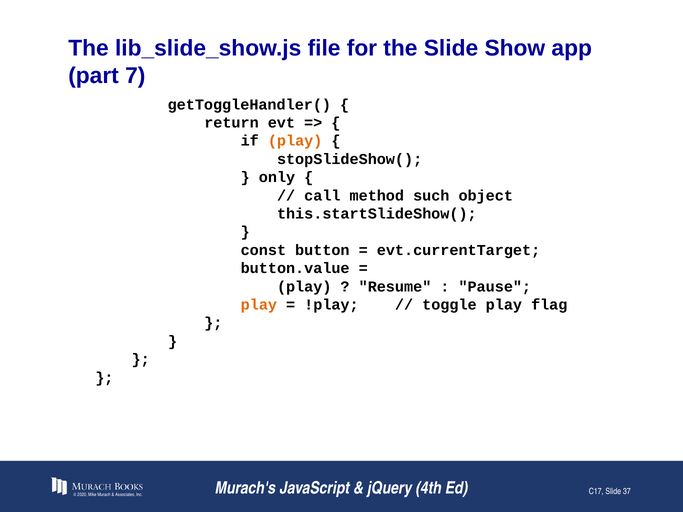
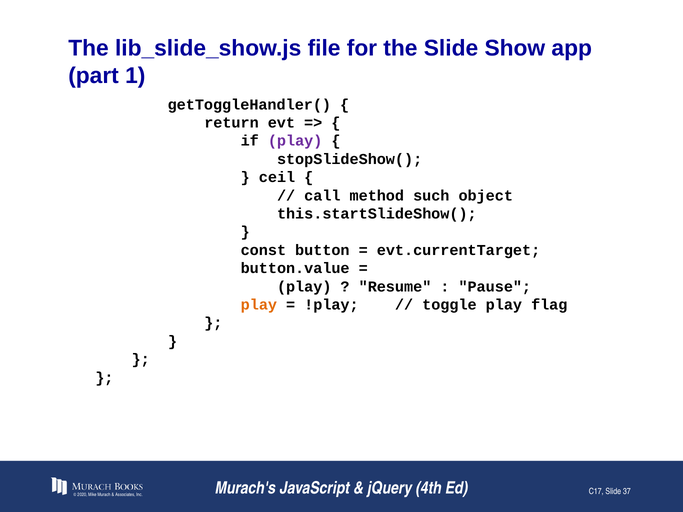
7: 7 -> 1 (135, 76)
play colour: orange -> purple (295, 141)
only: only -> ceil (277, 177)
